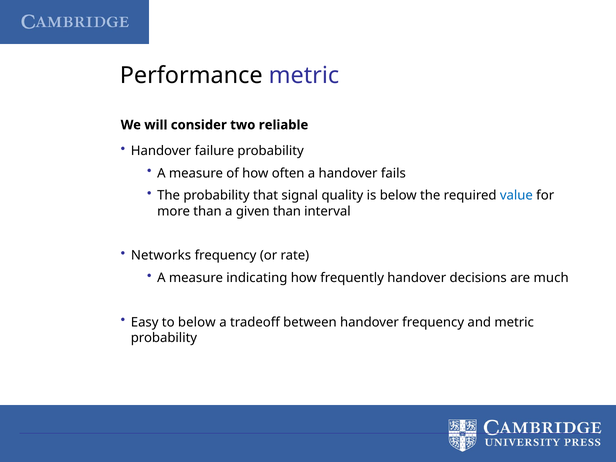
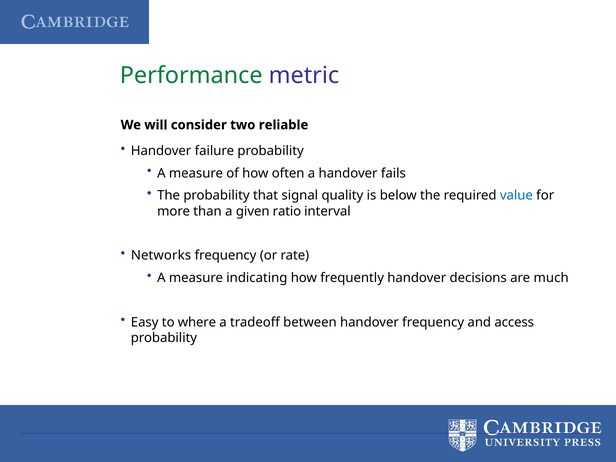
Performance colour: black -> green (191, 75)
given than: than -> ratio (287, 211)
to below: below -> where (197, 322)
and metric: metric -> access (514, 322)
